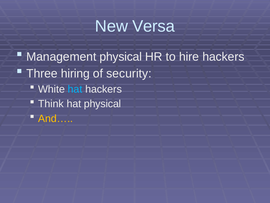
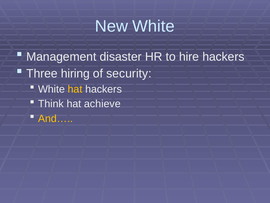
New Versa: Versa -> White (153, 26)
Management physical: physical -> disaster (121, 57)
hat colour: light blue -> yellow (75, 89)
hat physical: physical -> achieve (102, 104)
